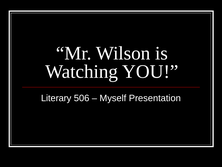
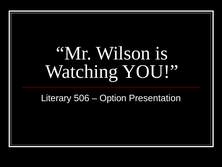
Myself: Myself -> Option (113, 98)
